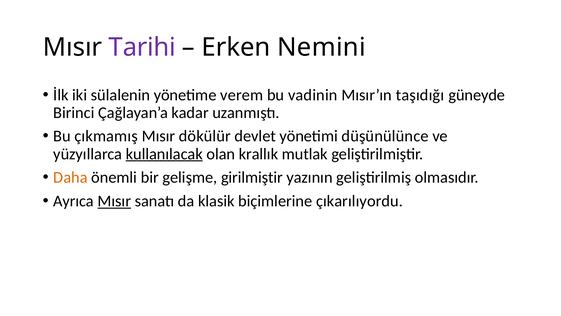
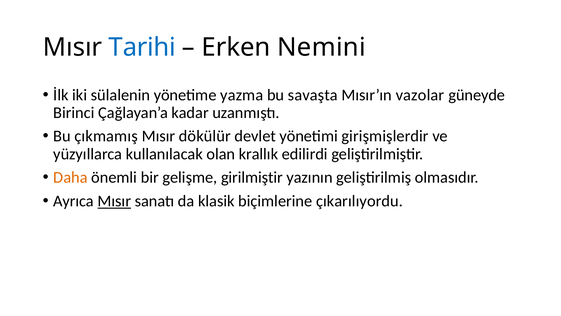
Tarihi colour: purple -> blue (142, 47)
verem: verem -> yazma (242, 95)
vadinin: vadinin -> savaşta (313, 95)
taşıdığı: taşıdığı -> vazolar (420, 95)
düşünülünce: düşünülünce -> girişmişlerdir (385, 136)
kullanılacak underline: present -> none (164, 154)
mutlak: mutlak -> edilirdi (305, 154)
